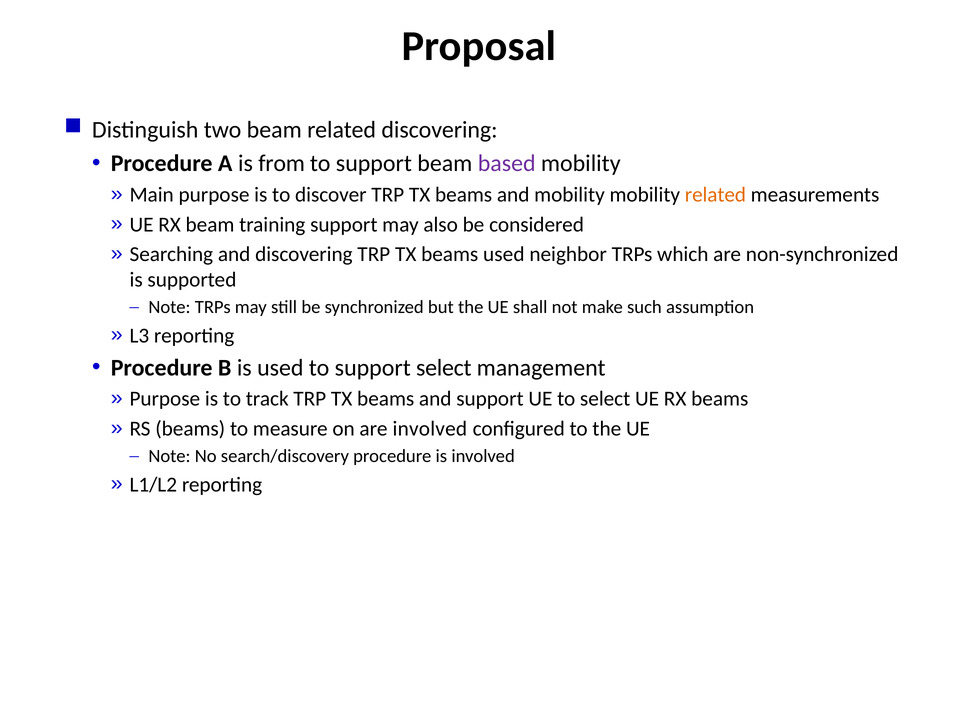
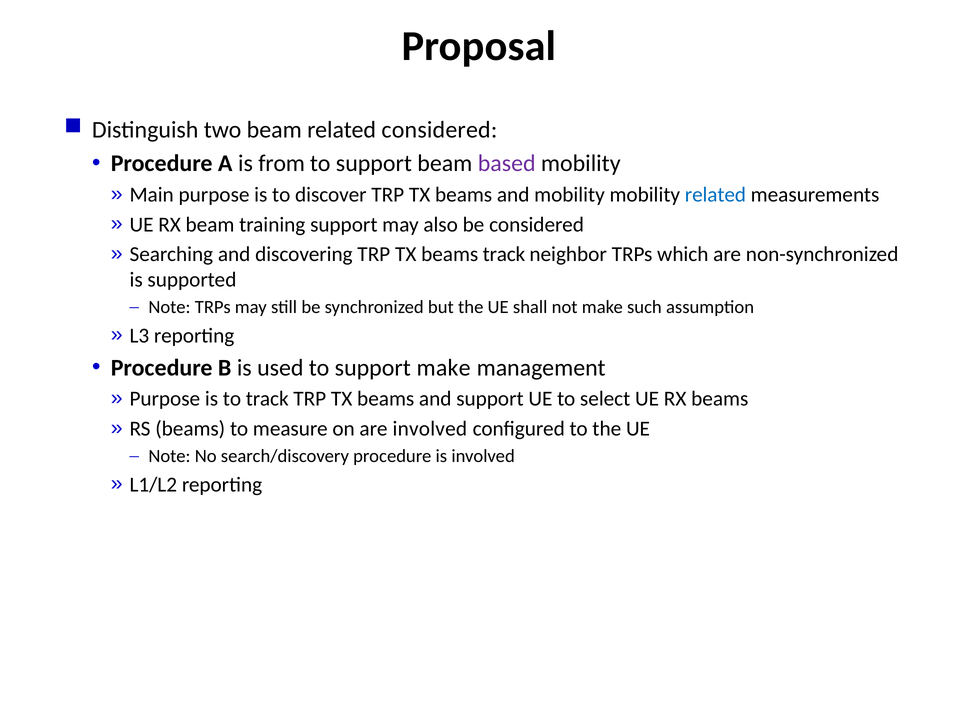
related discovering: discovering -> considered (439, 130)
related colour: orange -> blue (715, 195)
beams used: used -> track (504, 255)
support select: select -> make (444, 368)
